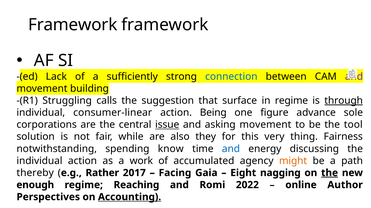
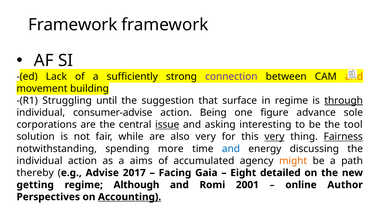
connection colour: blue -> purple (231, 77)
and colour: purple -> orange (354, 77)
calls: calls -> until (107, 101)
consumer-linear: consumer-linear -> consumer-advise (113, 113)
asking movement: movement -> interesting (265, 125)
also they: they -> very (206, 137)
very underline: none -> present (274, 137)
Fairness underline: none -> present (343, 137)
know: know -> more (171, 149)
work: work -> aims (141, 161)
Rather: Rather -> Advise (102, 173)
nagging: nagging -> detailed (280, 173)
the underline: present -> none (330, 173)
enough: enough -> getting (35, 185)
Reaching: Reaching -> Although (136, 185)
2022: 2022 -> 2001 (247, 185)
